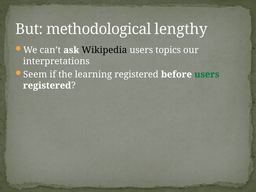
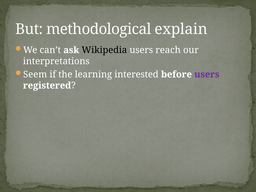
lengthy: lengthy -> explain (181, 29)
topics: topics -> reach (168, 50)
learning registered: registered -> interested (136, 74)
users colour: green -> purple (207, 74)
